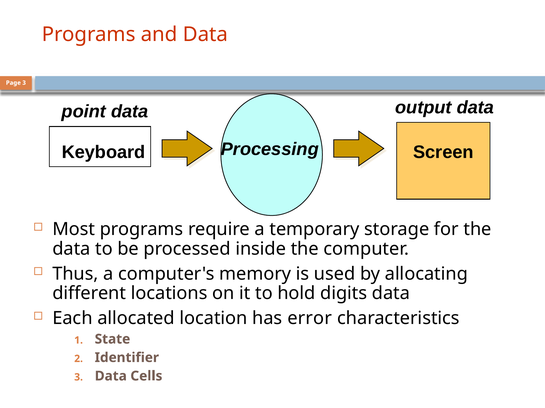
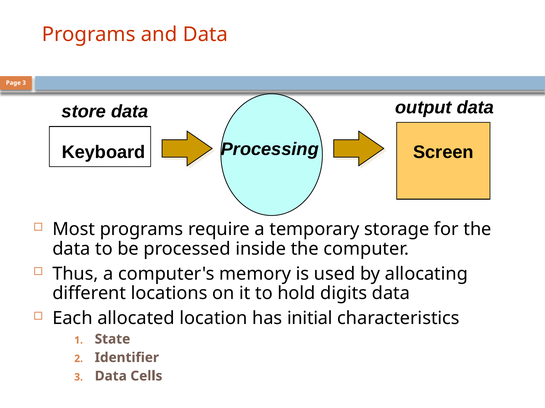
point: point -> store (84, 112)
error: error -> initial (310, 319)
